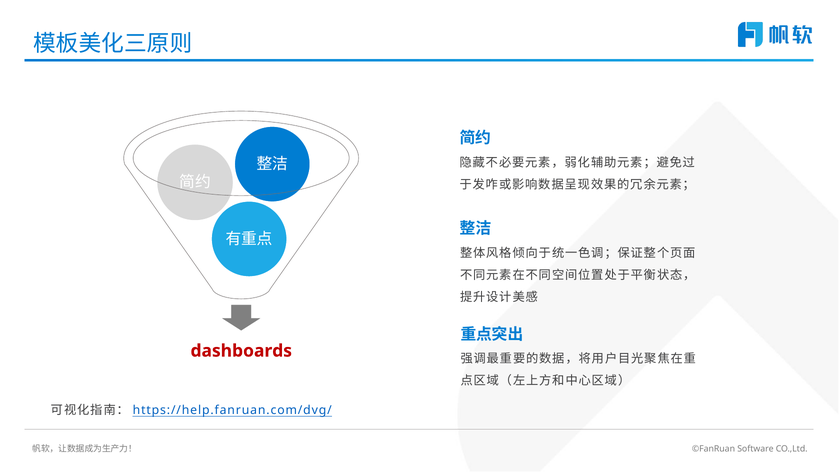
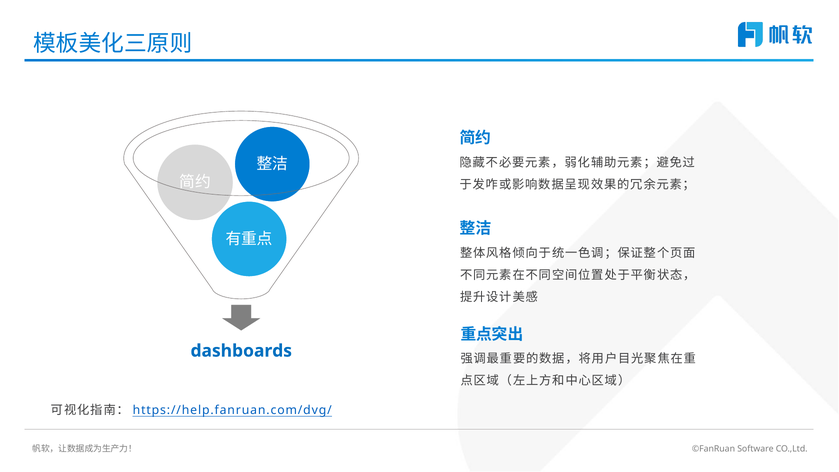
dashboards colour: red -> blue (241, 351)
